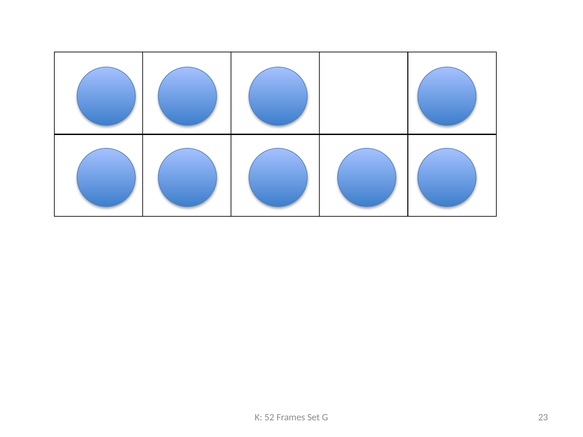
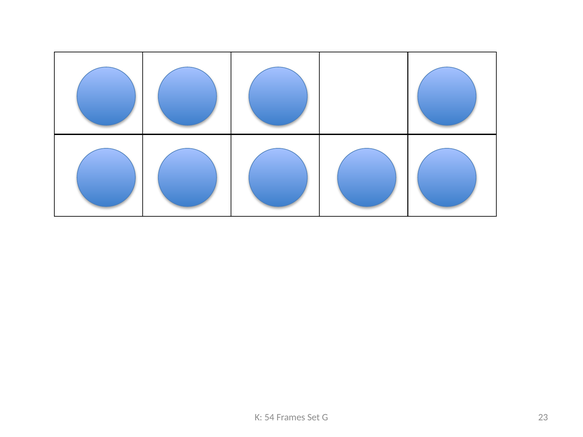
52: 52 -> 54 (269, 417)
